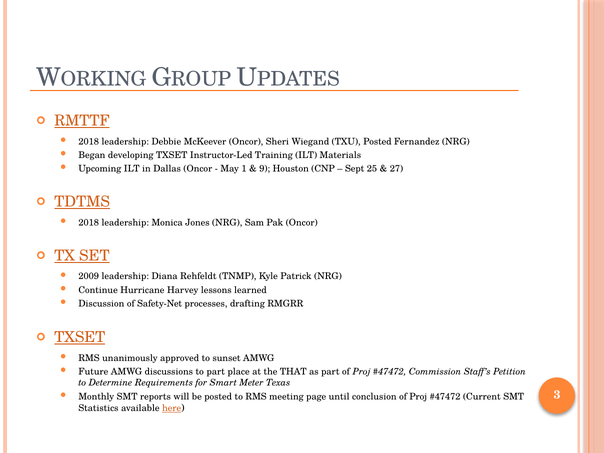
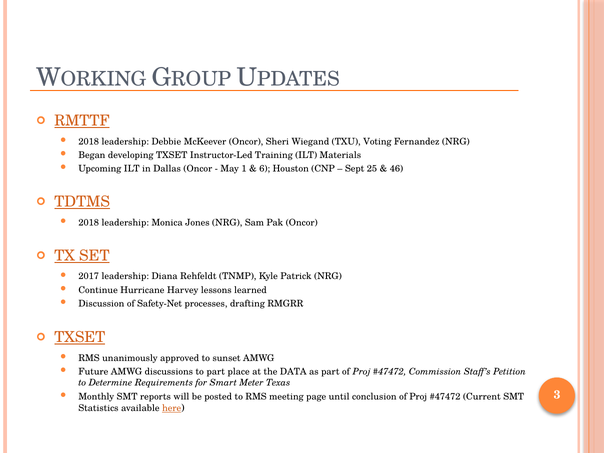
TXU Posted: Posted -> Voting (377, 142)
9: 9 -> 6 (265, 169)
27: 27 -> 46 (396, 169)
2009: 2009 -> 2017 (89, 276)
THAT: THAT -> DATA (293, 372)
